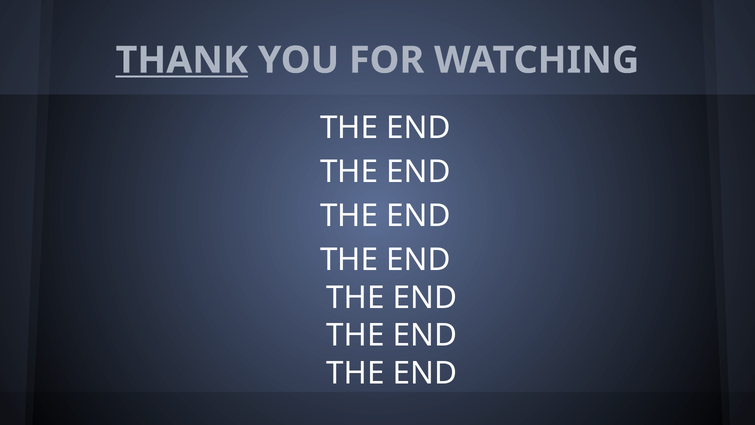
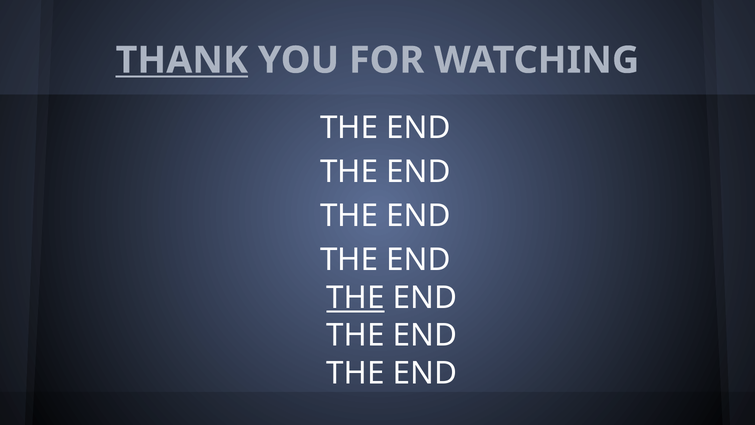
THE underline: none -> present (355, 298)
